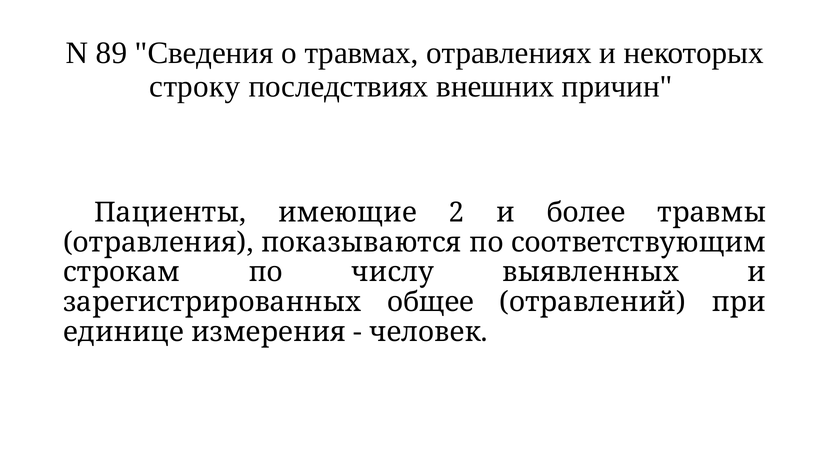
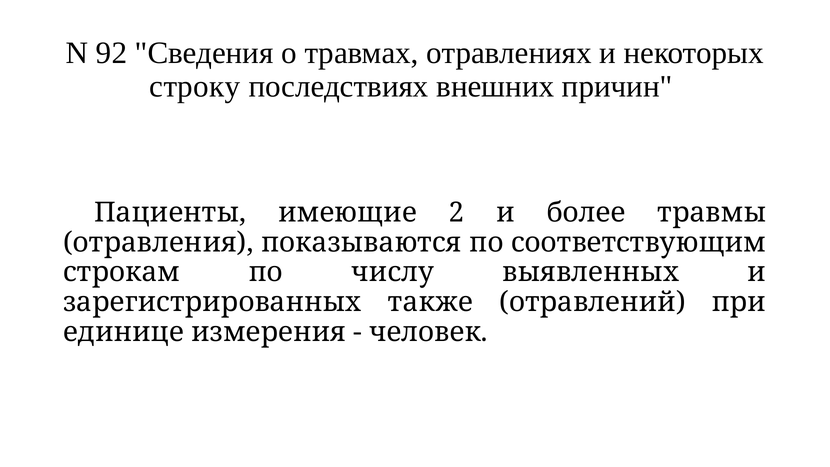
89: 89 -> 92 (112, 53)
общее: общее -> также (430, 302)
